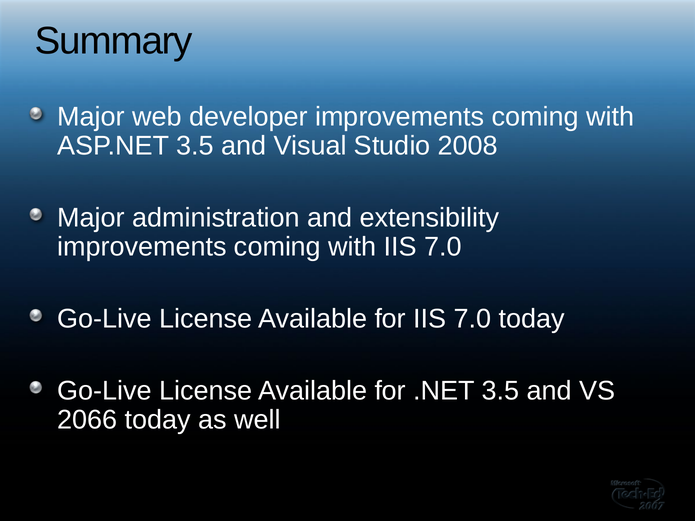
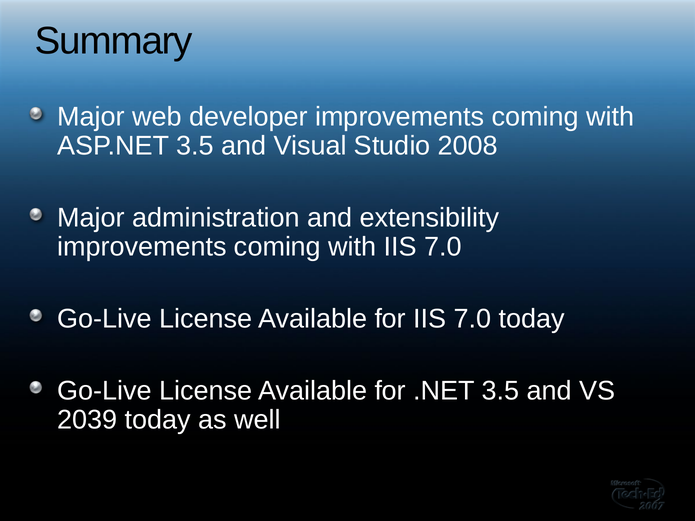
2066: 2066 -> 2039 (87, 420)
